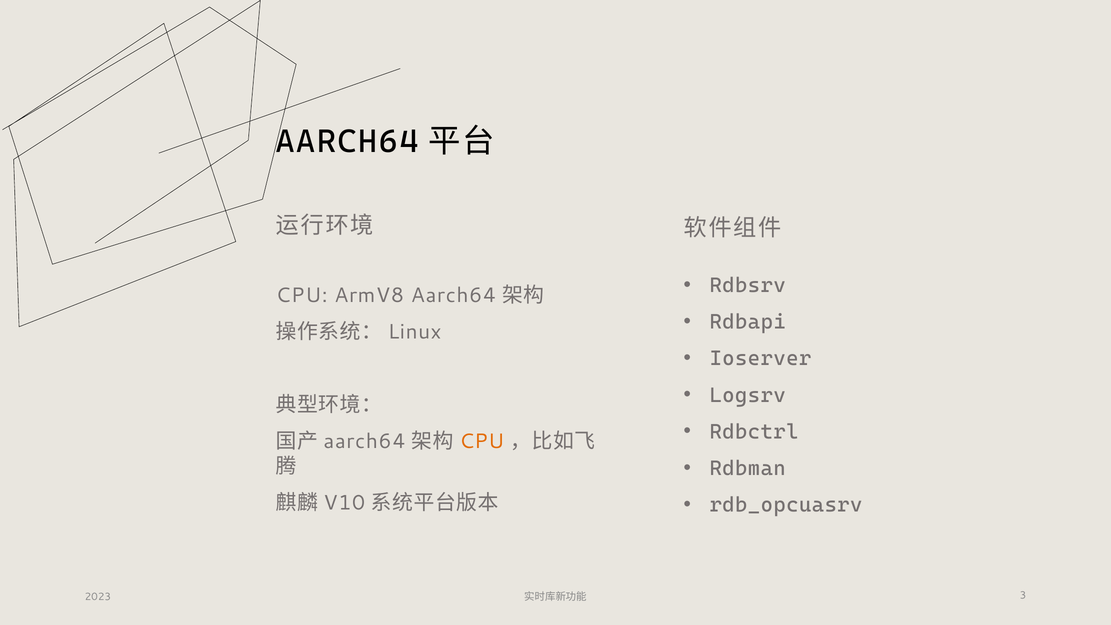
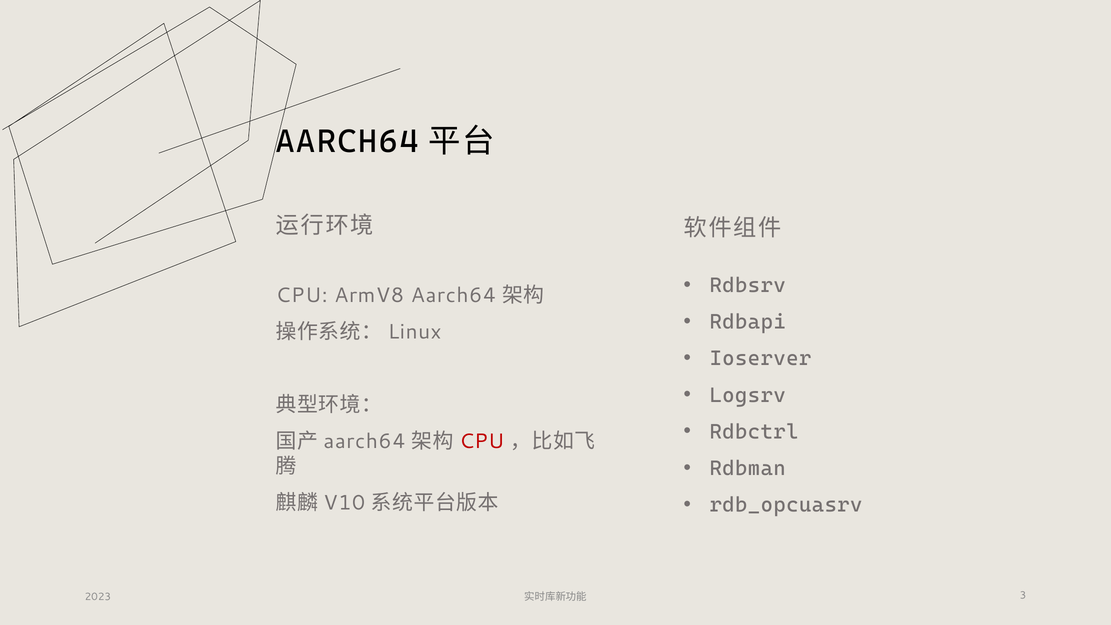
CPU colour: orange -> red (482, 441)
